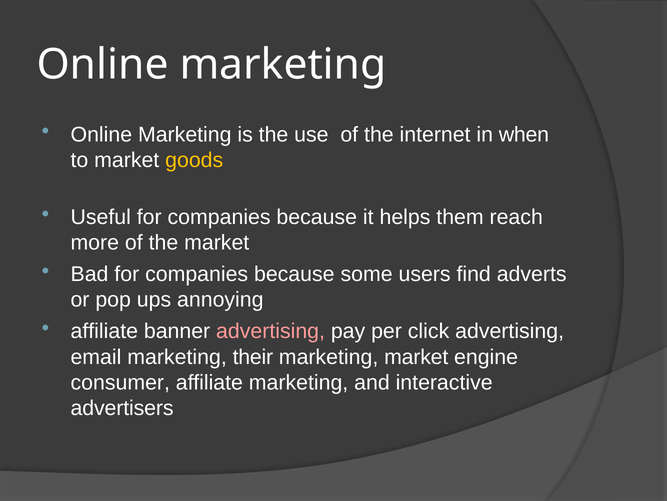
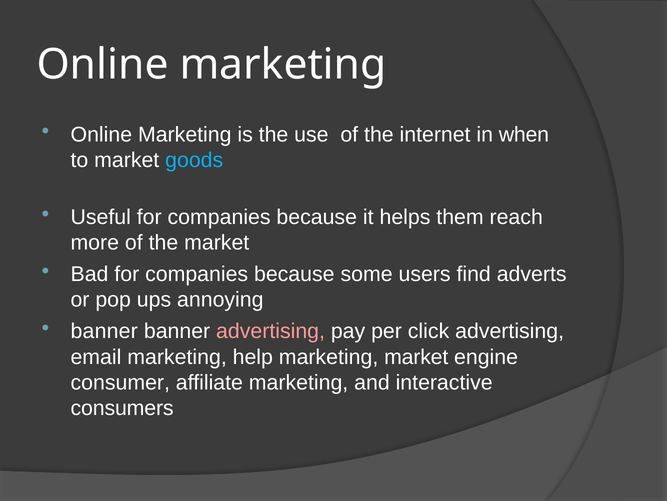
goods colour: yellow -> light blue (194, 160)
affiliate: affiliate -> banner (104, 331)
their: their -> help (253, 356)
advertisers: advertisers -> consumers (122, 408)
